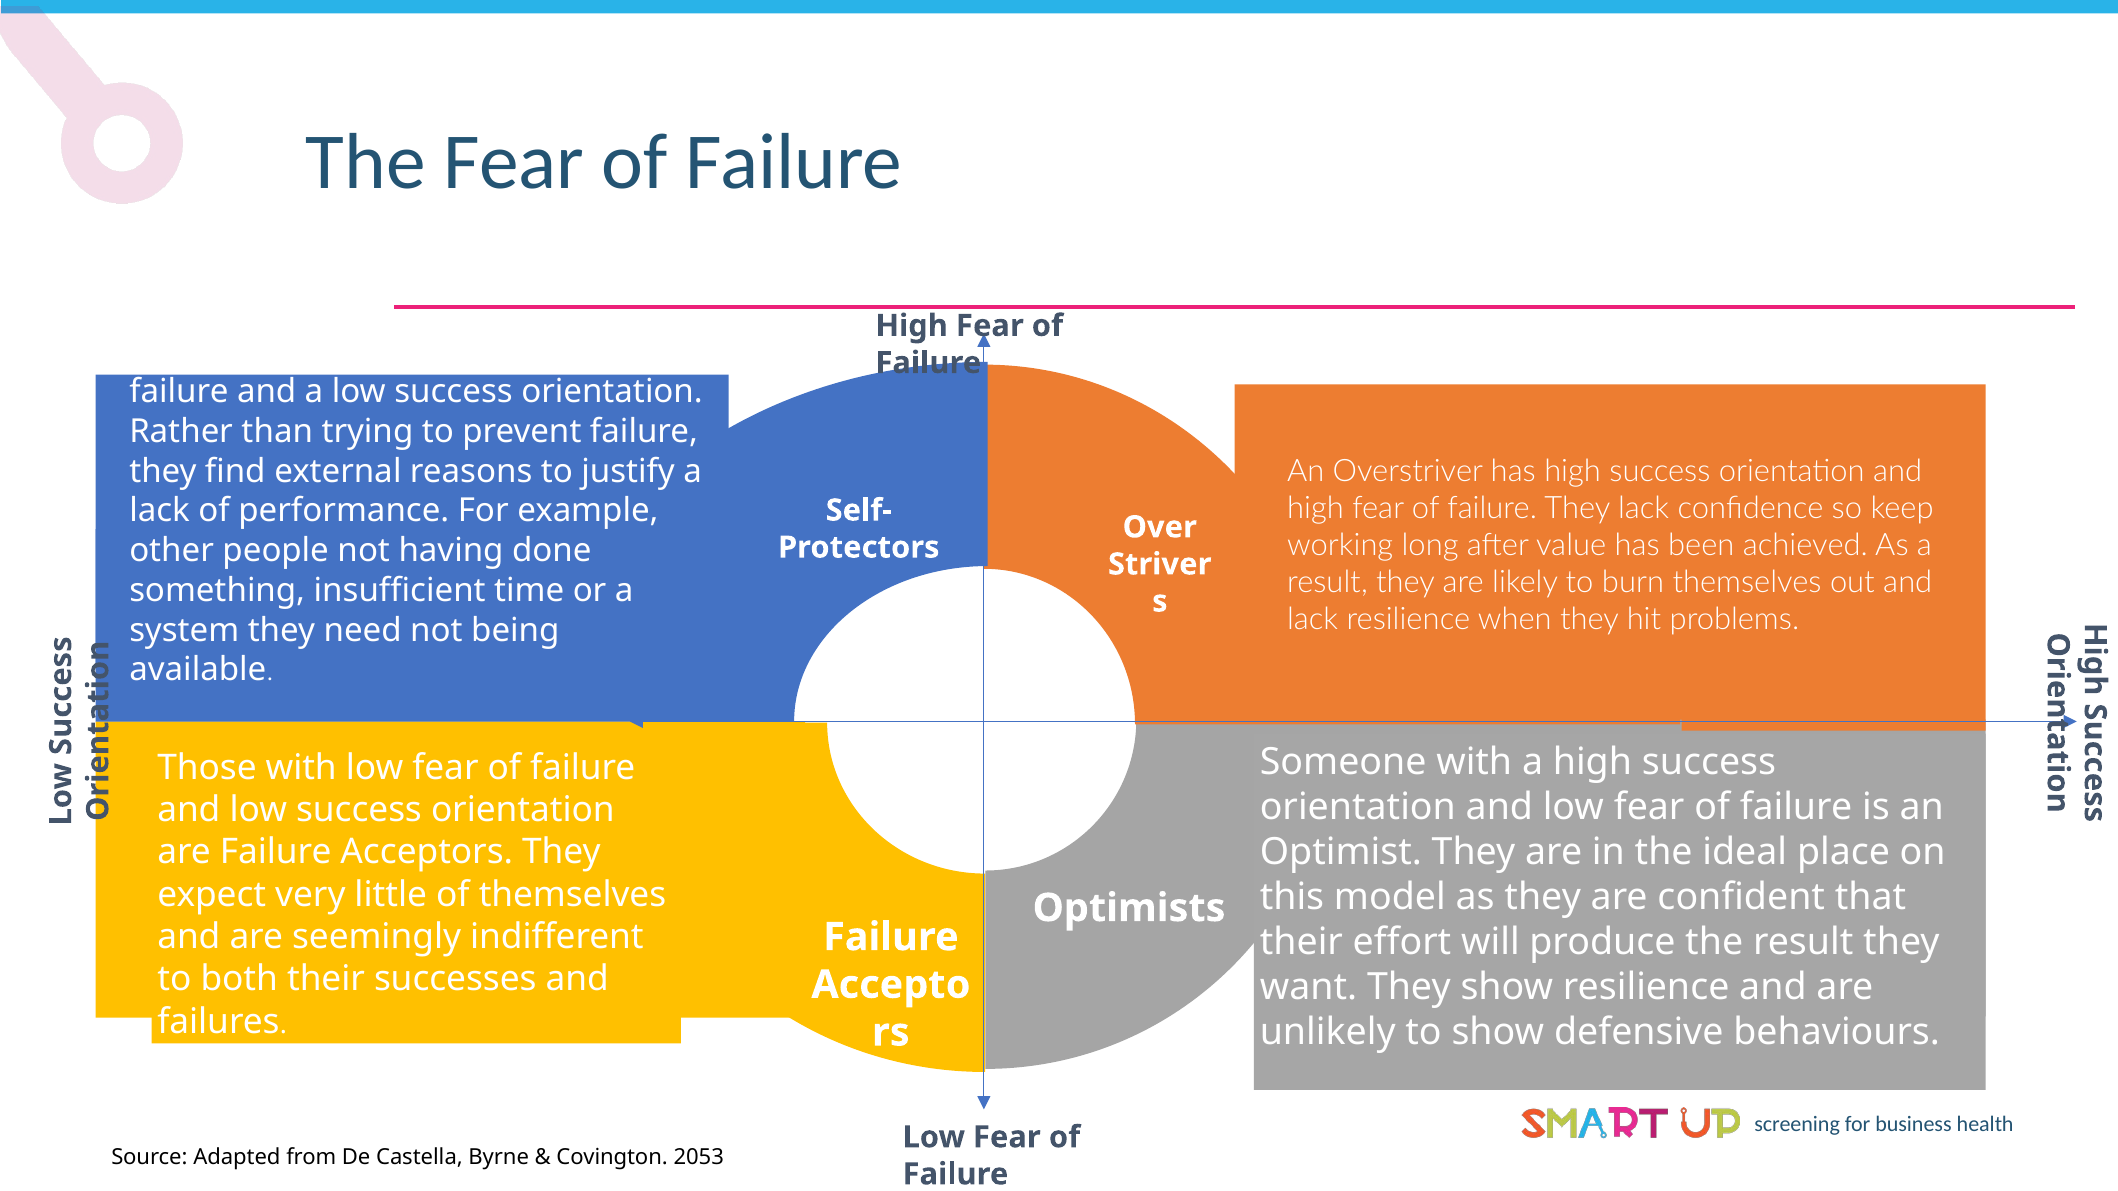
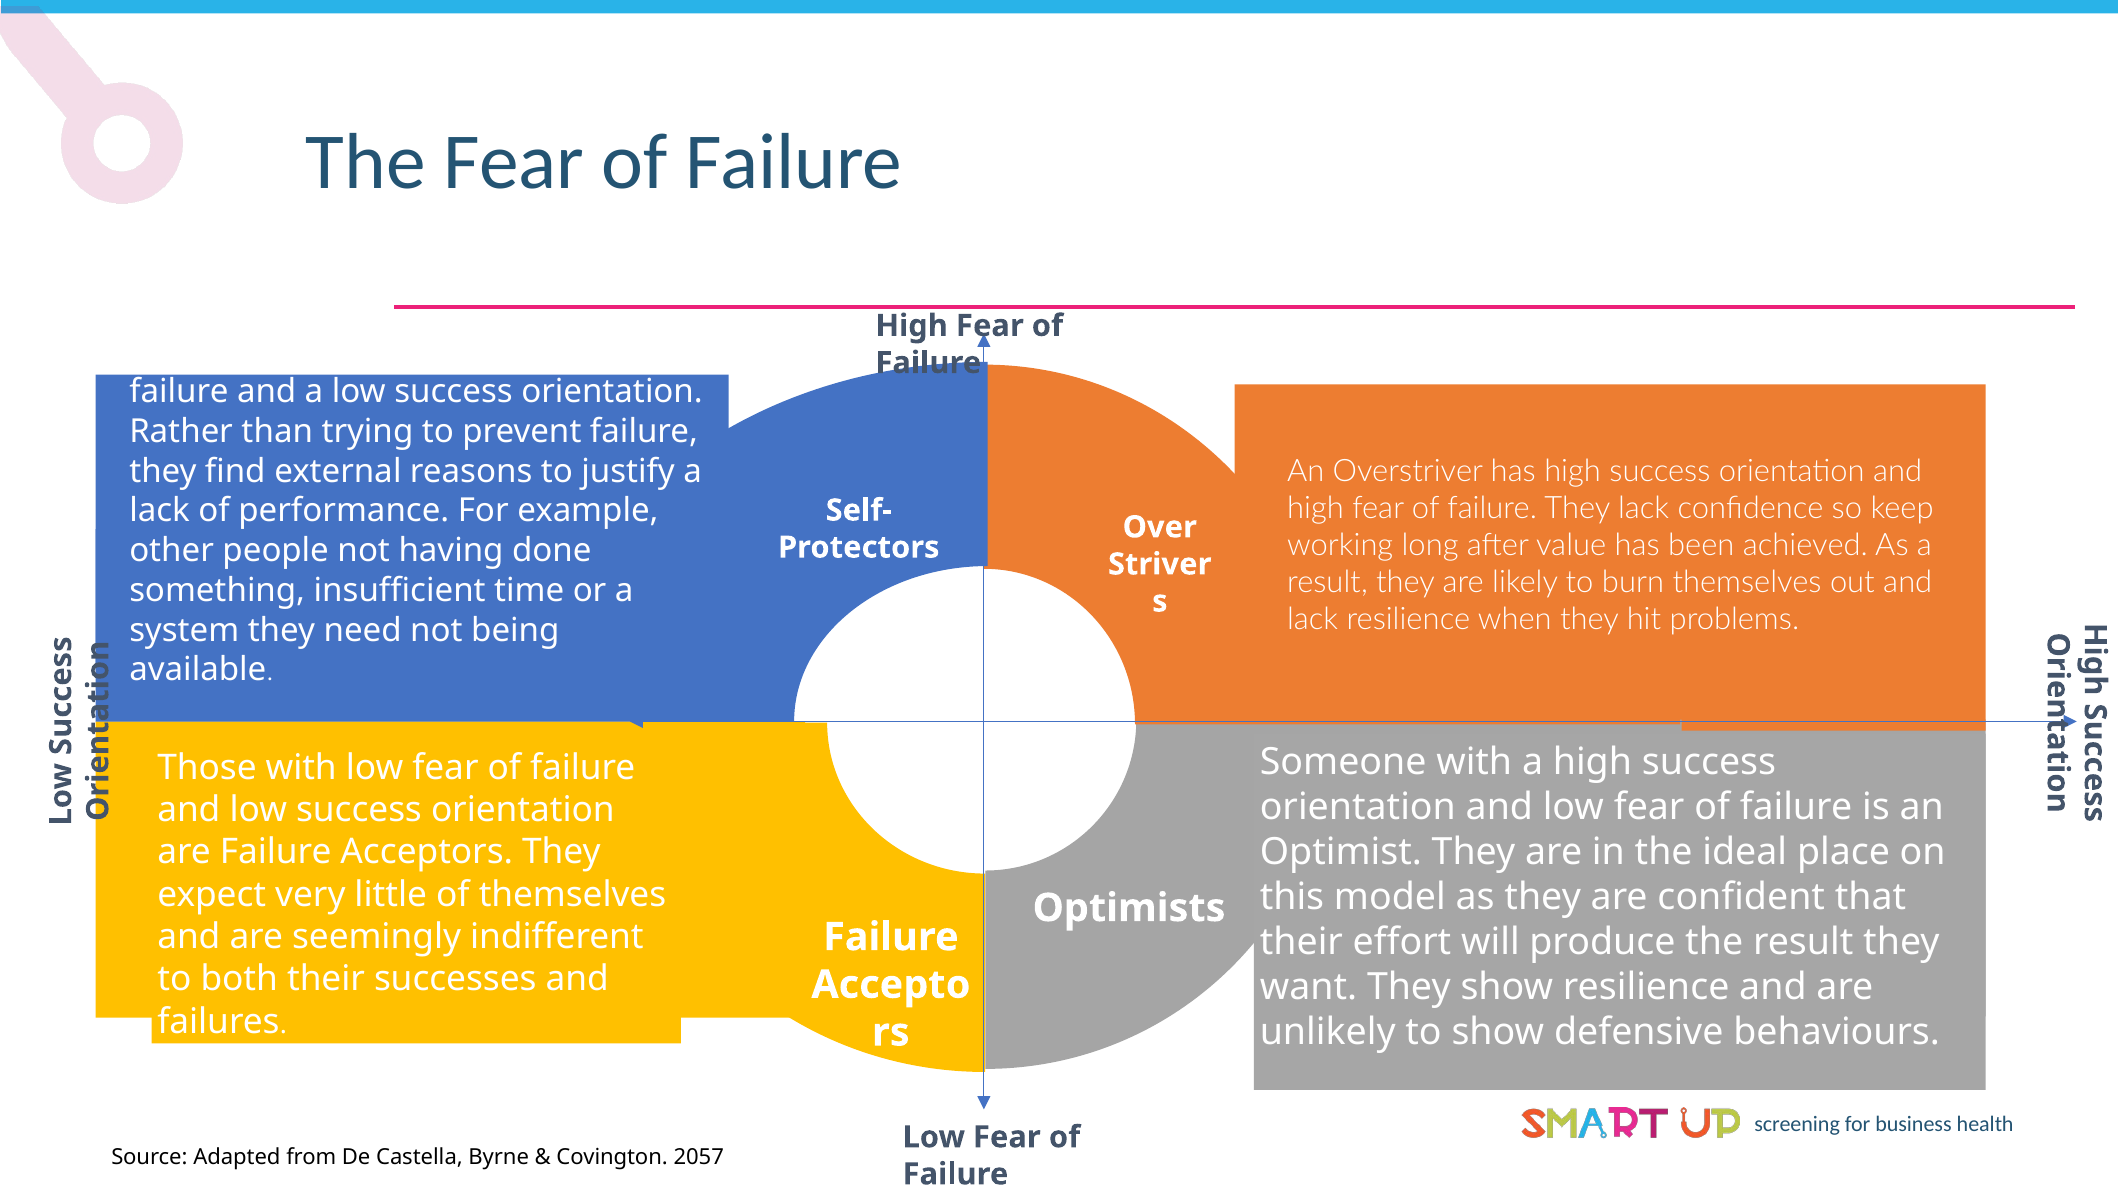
2053: 2053 -> 2057 (699, 1157)
